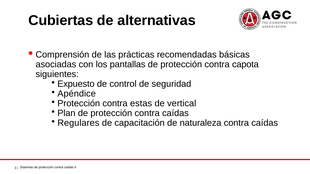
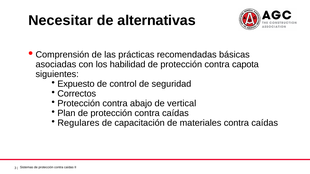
Cubiertas: Cubiertas -> Necesitar (61, 20)
pantallas: pantallas -> habilidad (128, 65)
Apéndice: Apéndice -> Correctos (77, 94)
estas: estas -> abajo (141, 104)
naturaleza: naturaleza -> materiales (201, 123)
